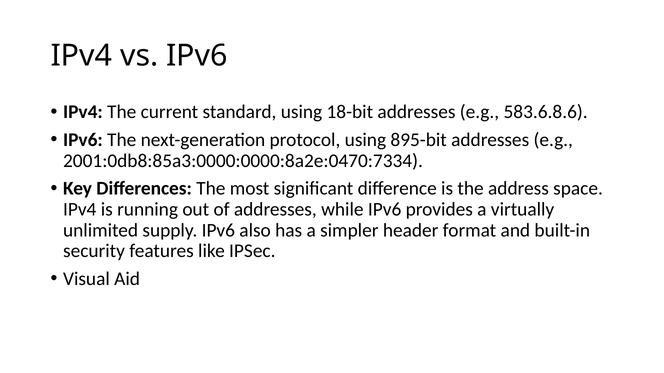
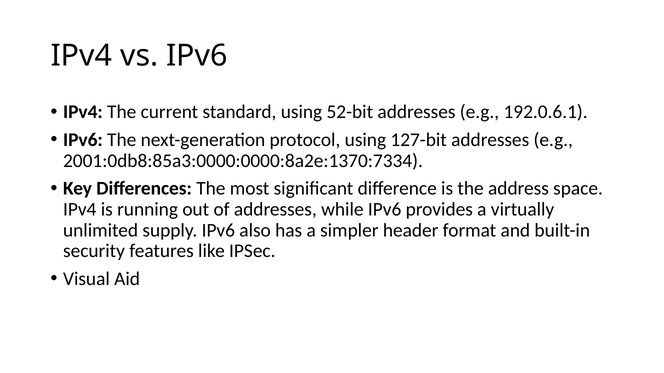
18-bit: 18-bit -> 52-bit (350, 112)
583.6.8.6: 583.6.8.6 -> 192.0.6.1 (546, 112)
895-bit: 895-bit -> 127-bit (419, 140)
2001:0db8:85a3:0000:0000:8a2e:0470:7334: 2001:0db8:85a3:0000:0000:8a2e:0470:7334 -> 2001:0db8:85a3:0000:0000:8a2e:1370:7334 (243, 161)
